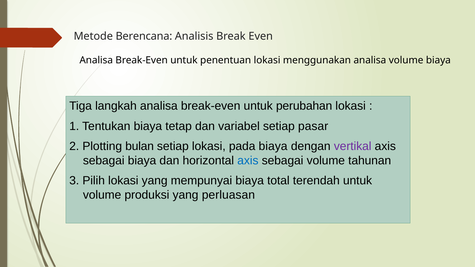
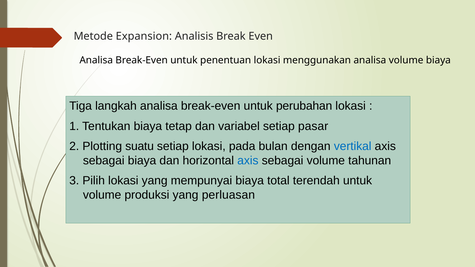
Berencana: Berencana -> Expansion (144, 36)
bulan: bulan -> suatu (140, 146)
pada biaya: biaya -> bulan (273, 146)
vertikal colour: purple -> blue (353, 146)
